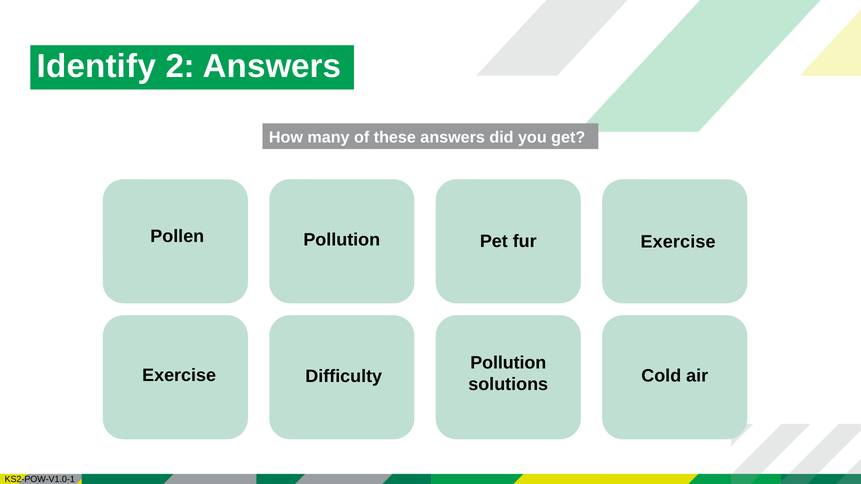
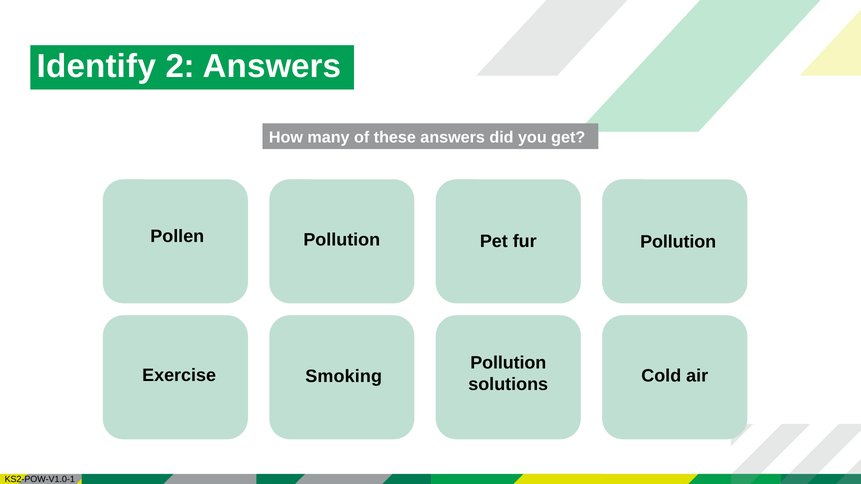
Exercise: Exercise -> Pollution (678, 242)
Difficulty: Difficulty -> Smoking (344, 376)
